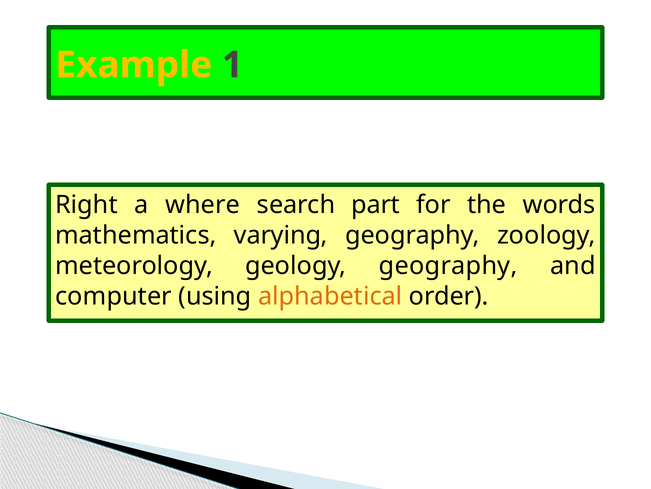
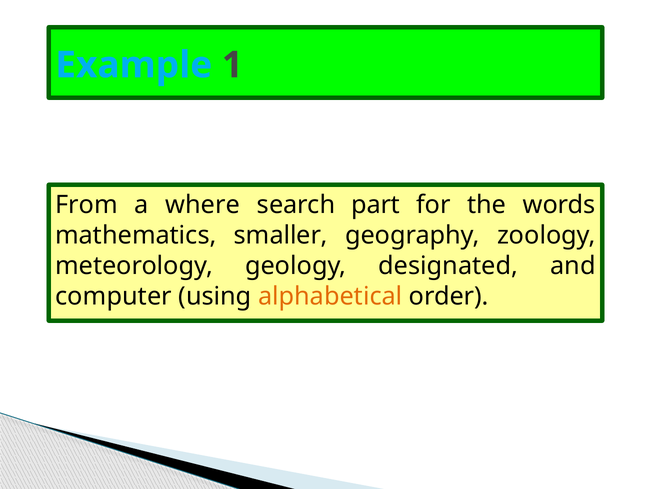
Example colour: yellow -> light blue (134, 65)
Right: Right -> From (86, 205)
varying: varying -> smaller (281, 235)
geology geography: geography -> designated (448, 265)
